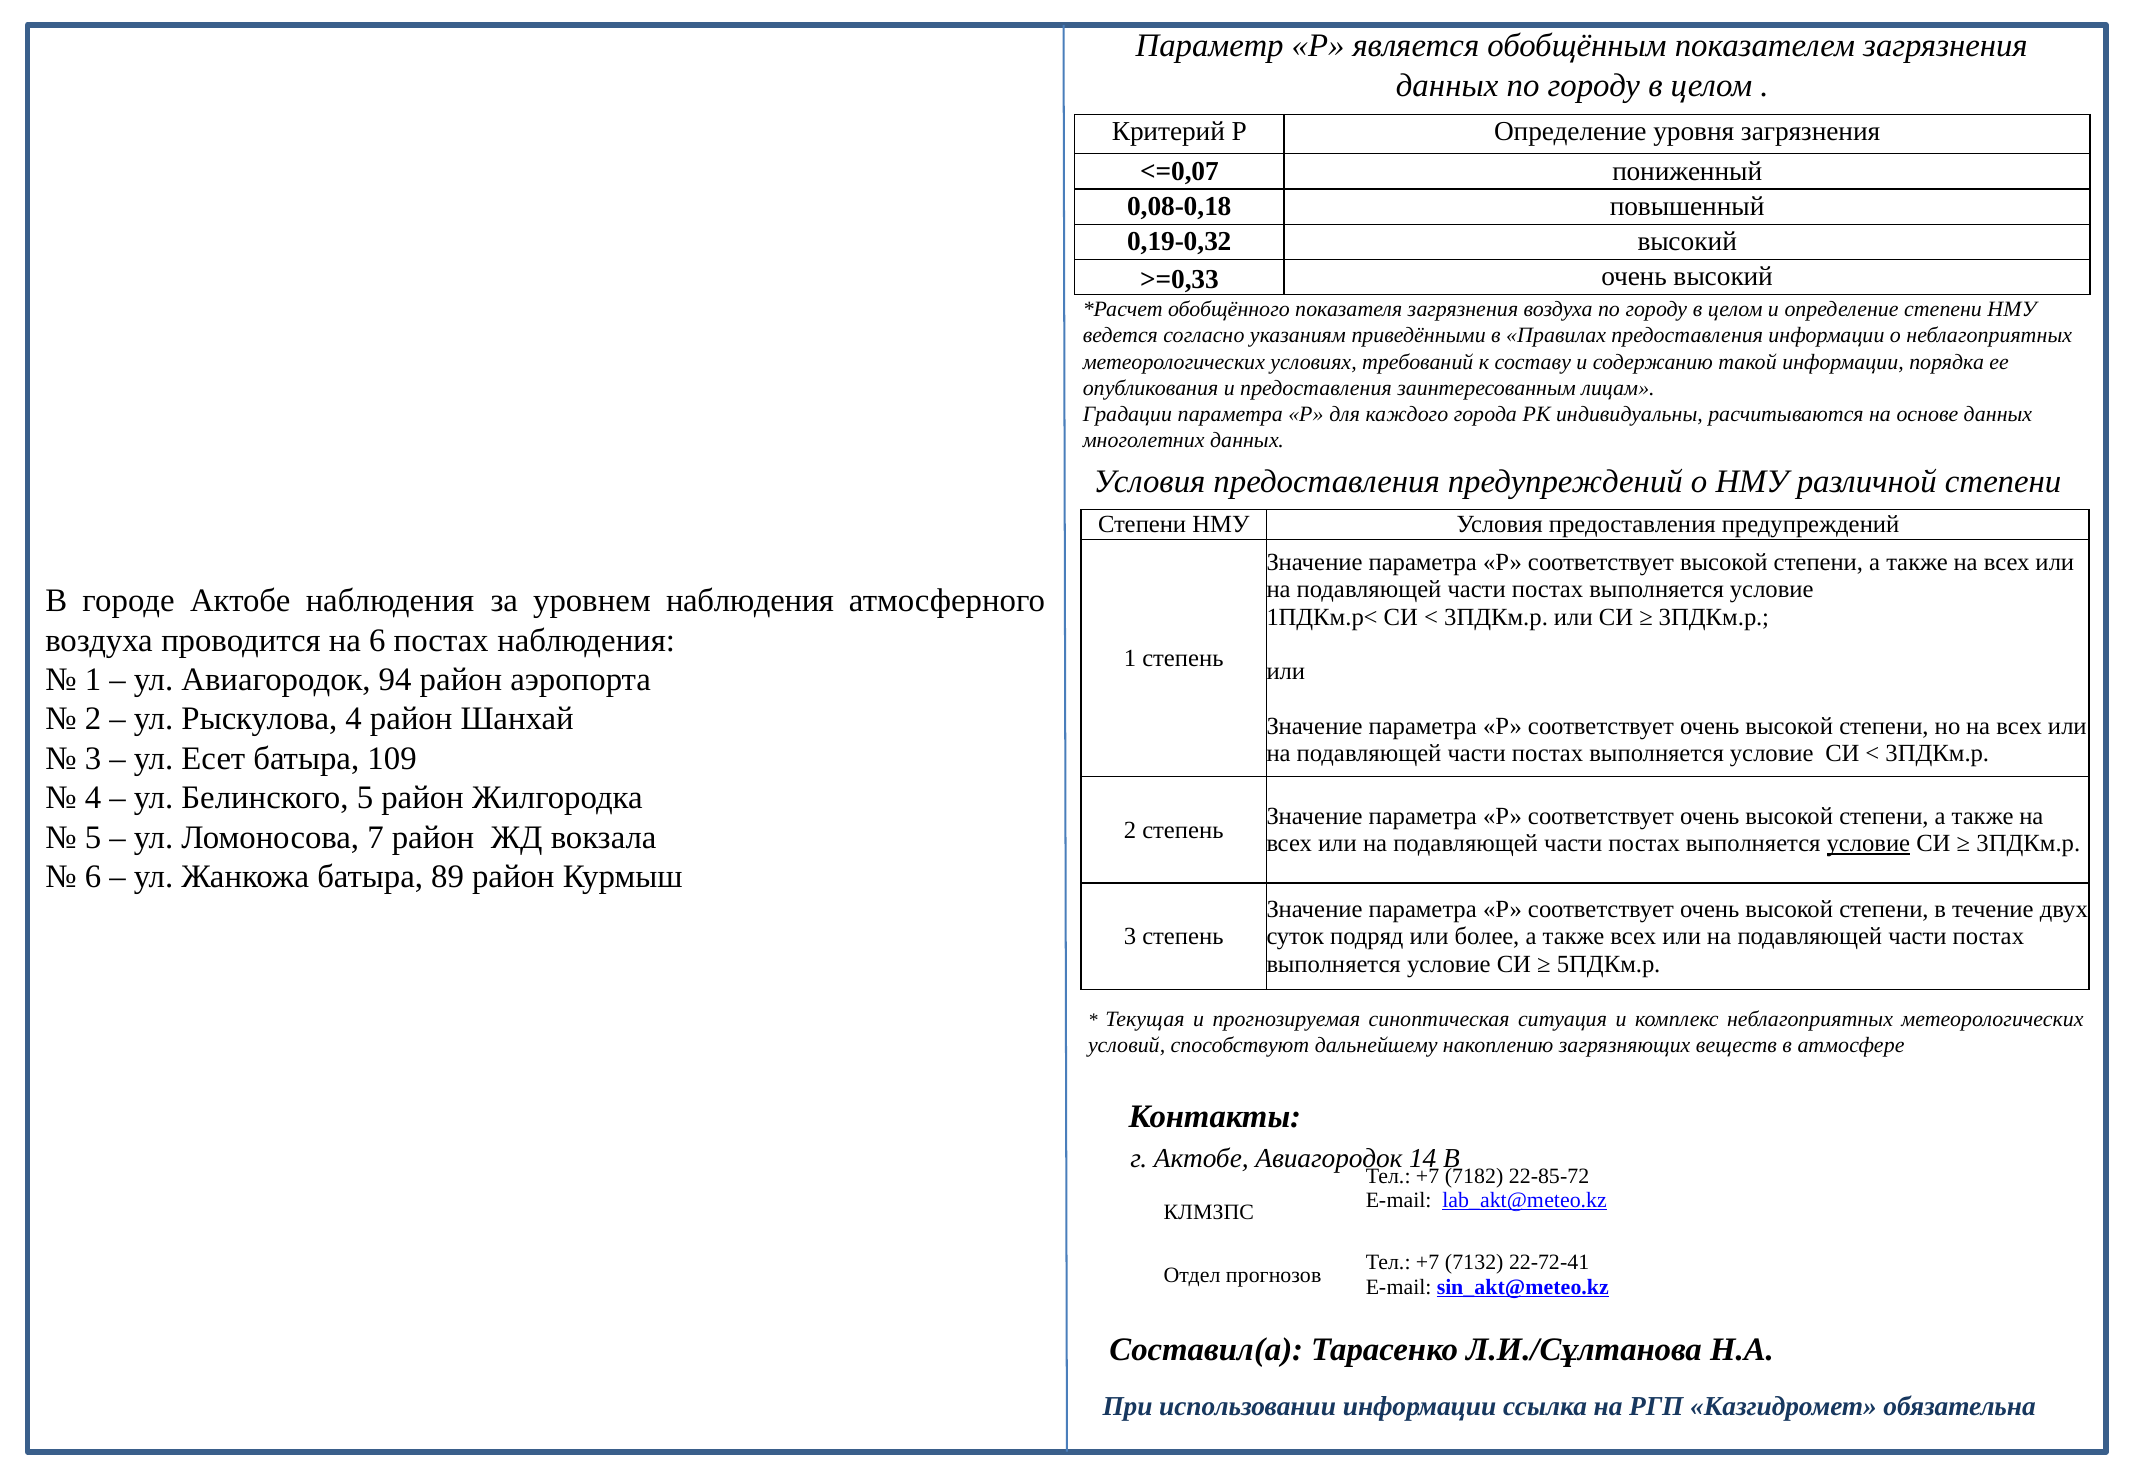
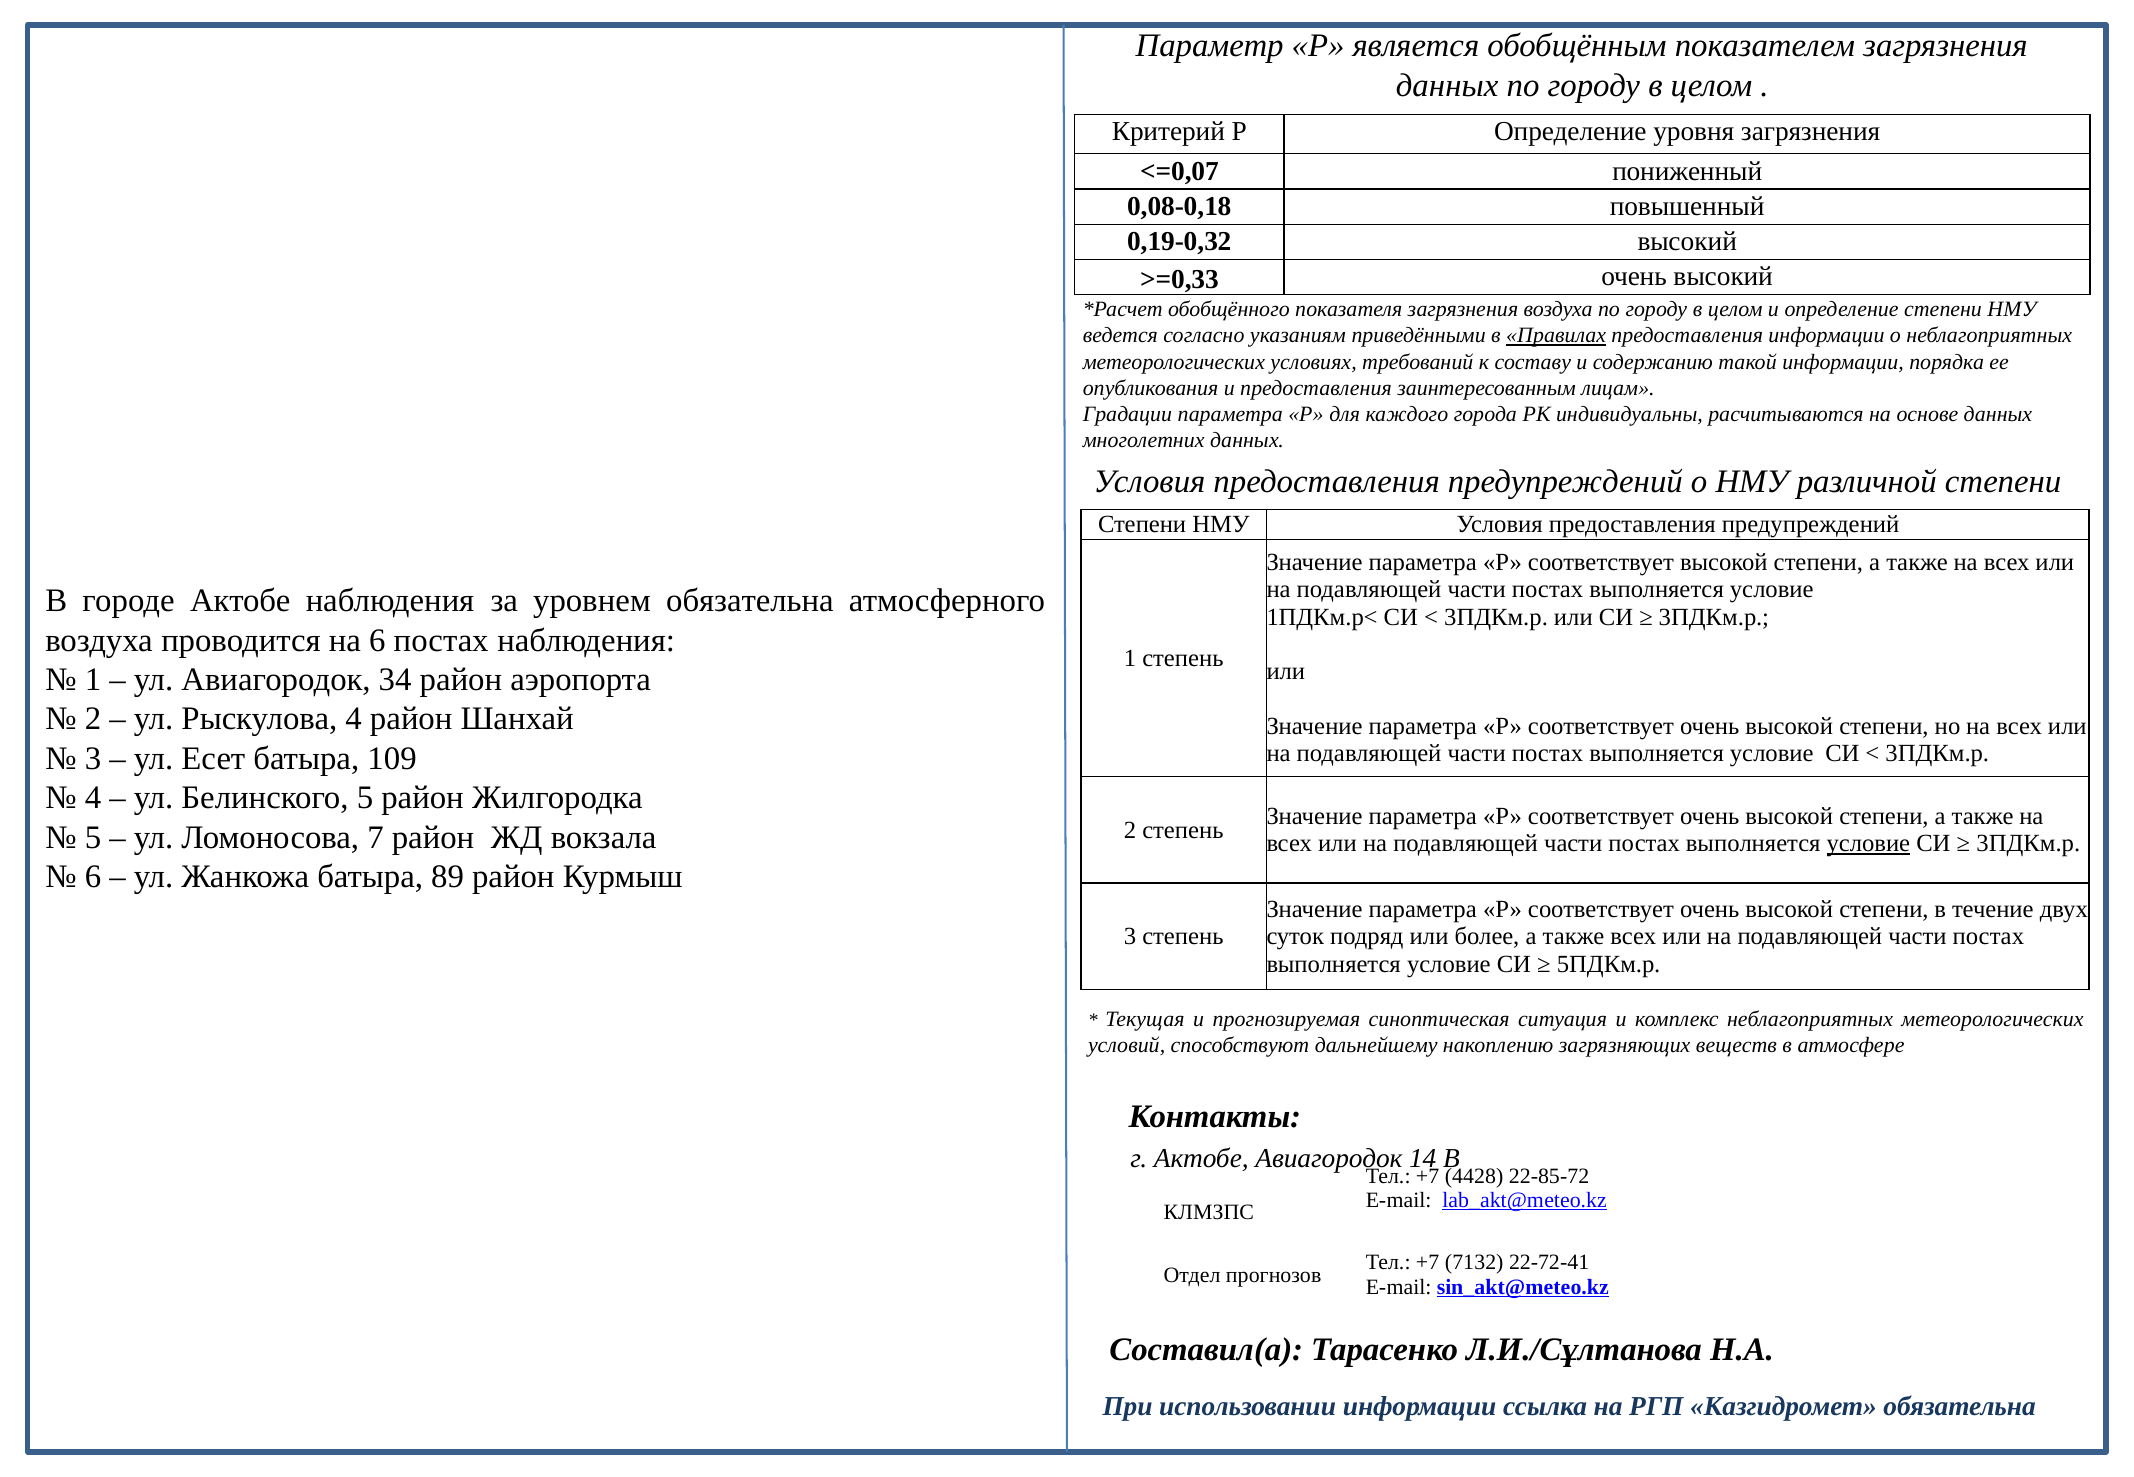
Правилах underline: none -> present (1556, 336)
уровнем наблюдения: наблюдения -> обязательна (750, 601)
94: 94 -> 34 (395, 680)
7182: 7182 -> 4428 (1474, 1176)
